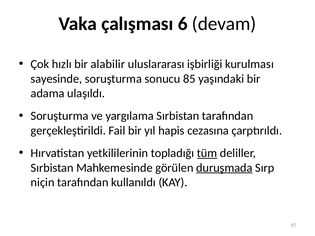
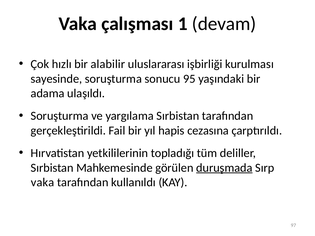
6: 6 -> 1 (183, 24)
85: 85 -> 95 (189, 79)
tüm underline: present -> none (207, 153)
niçin: niçin -> vaka (43, 183)
